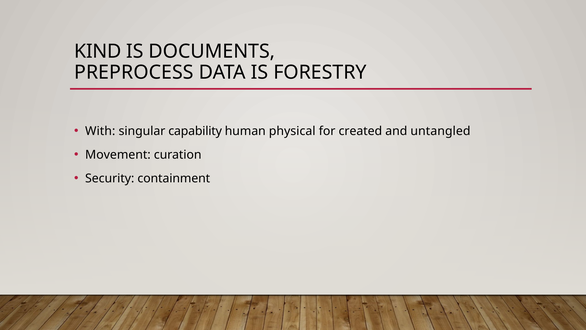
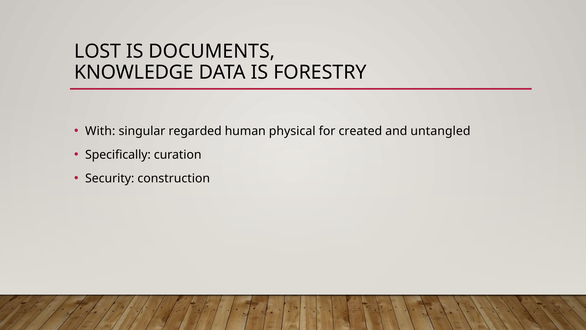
KIND: KIND -> LOST (98, 51)
PREPROCESS: PREPROCESS -> KNOWLEDGE (134, 72)
capability: capability -> regarded (195, 131)
Movement: Movement -> Specifically (118, 155)
containment: containment -> construction (174, 178)
